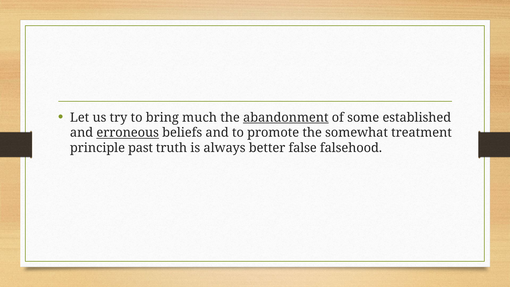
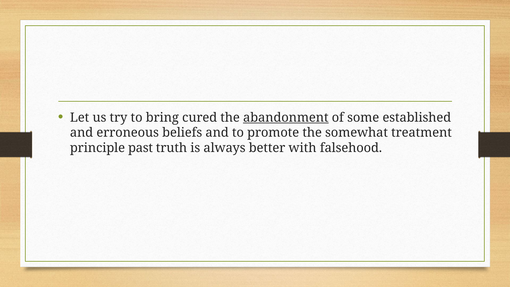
much: much -> cured (200, 117)
erroneous underline: present -> none (128, 133)
false: false -> with (303, 148)
